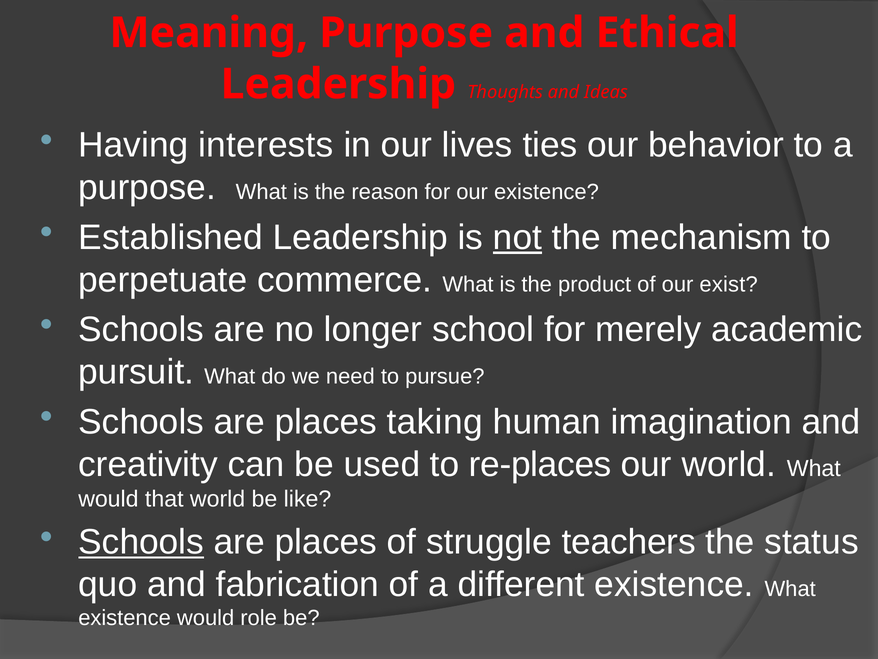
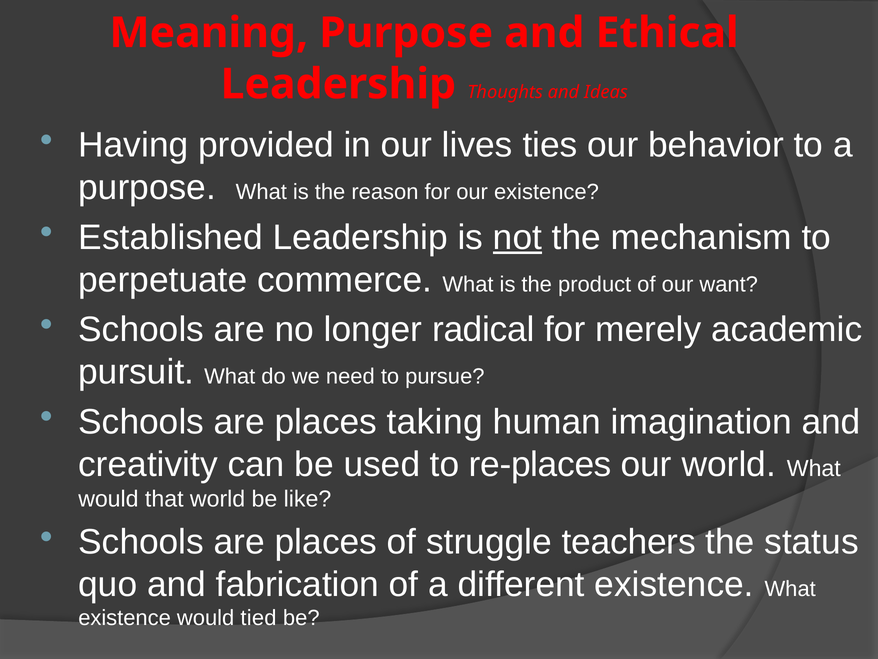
interests: interests -> provided (266, 145)
exist: exist -> want (729, 284)
school: school -> radical (483, 330)
Schools underline: present -> none (141, 542)
role: role -> tied (259, 618)
